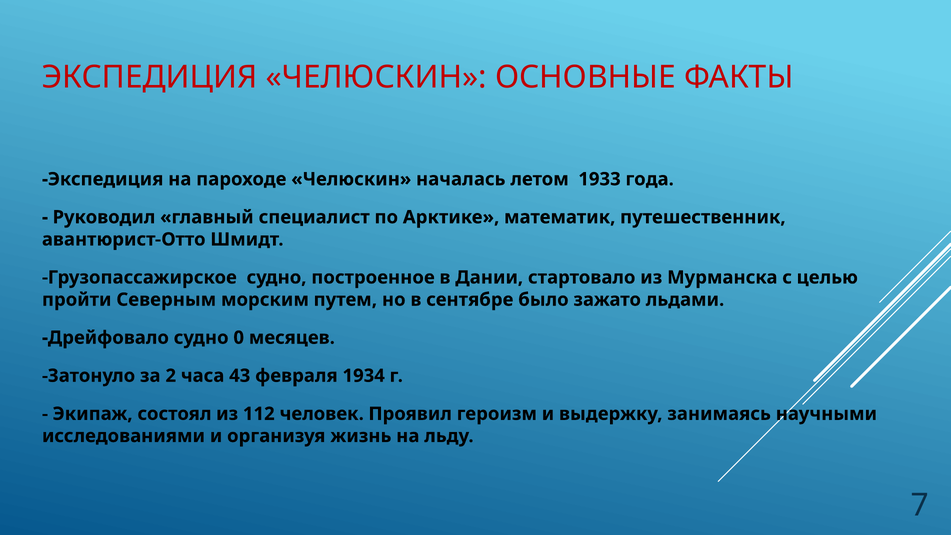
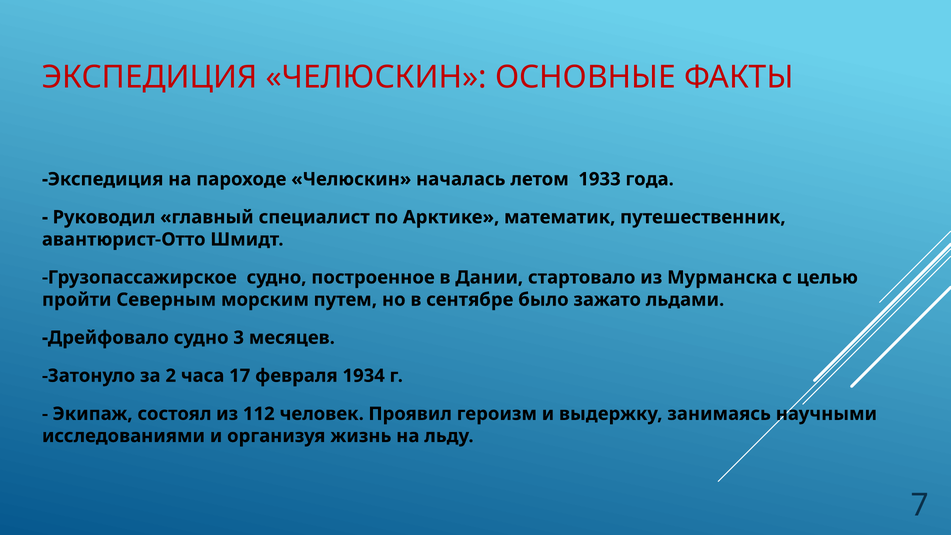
0: 0 -> 3 (239, 338)
43: 43 -> 17 (240, 376)
